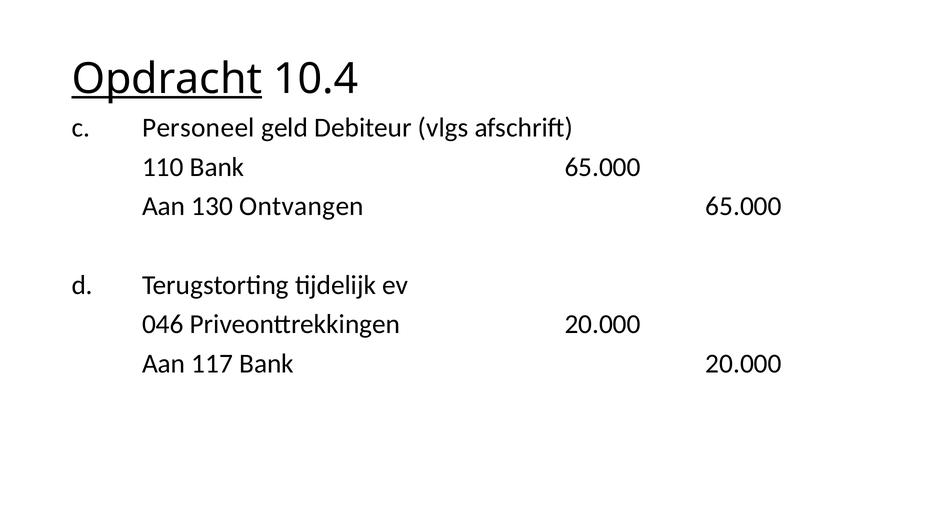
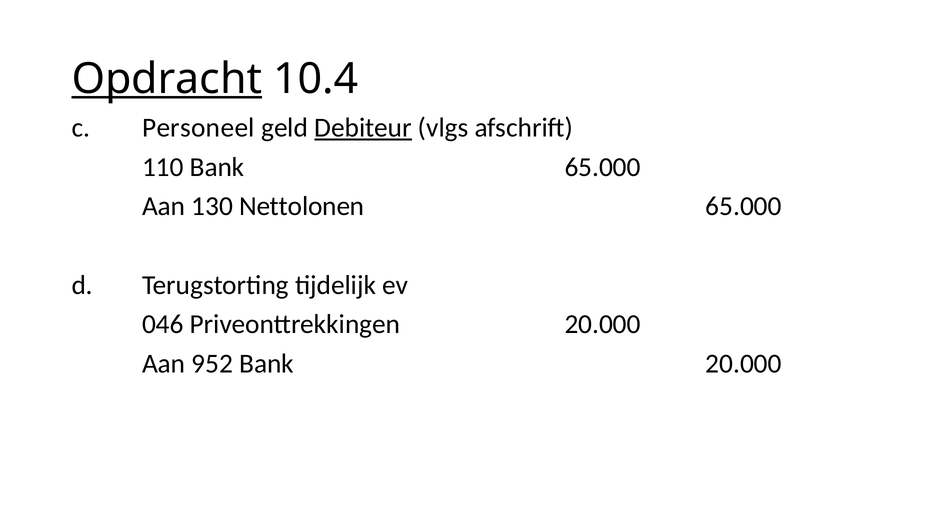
Debiteur underline: none -> present (363, 128)
Ontvangen: Ontvangen -> Nettolonen (302, 206)
117: 117 -> 952 (212, 364)
